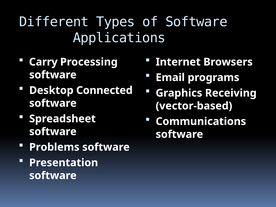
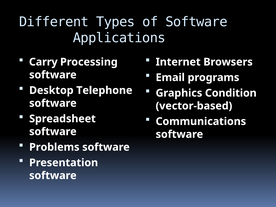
Connected: Connected -> Telephone (104, 90)
Receiving: Receiving -> Condition (231, 93)
